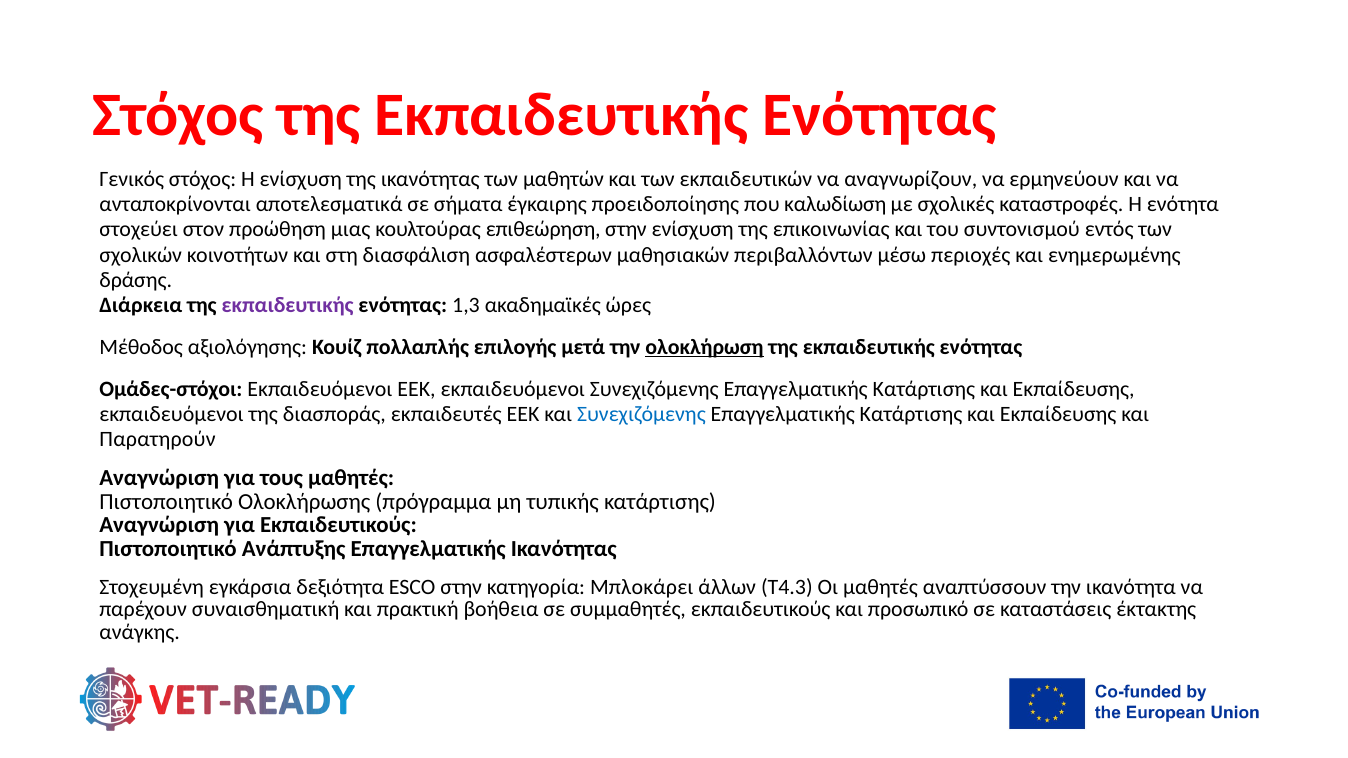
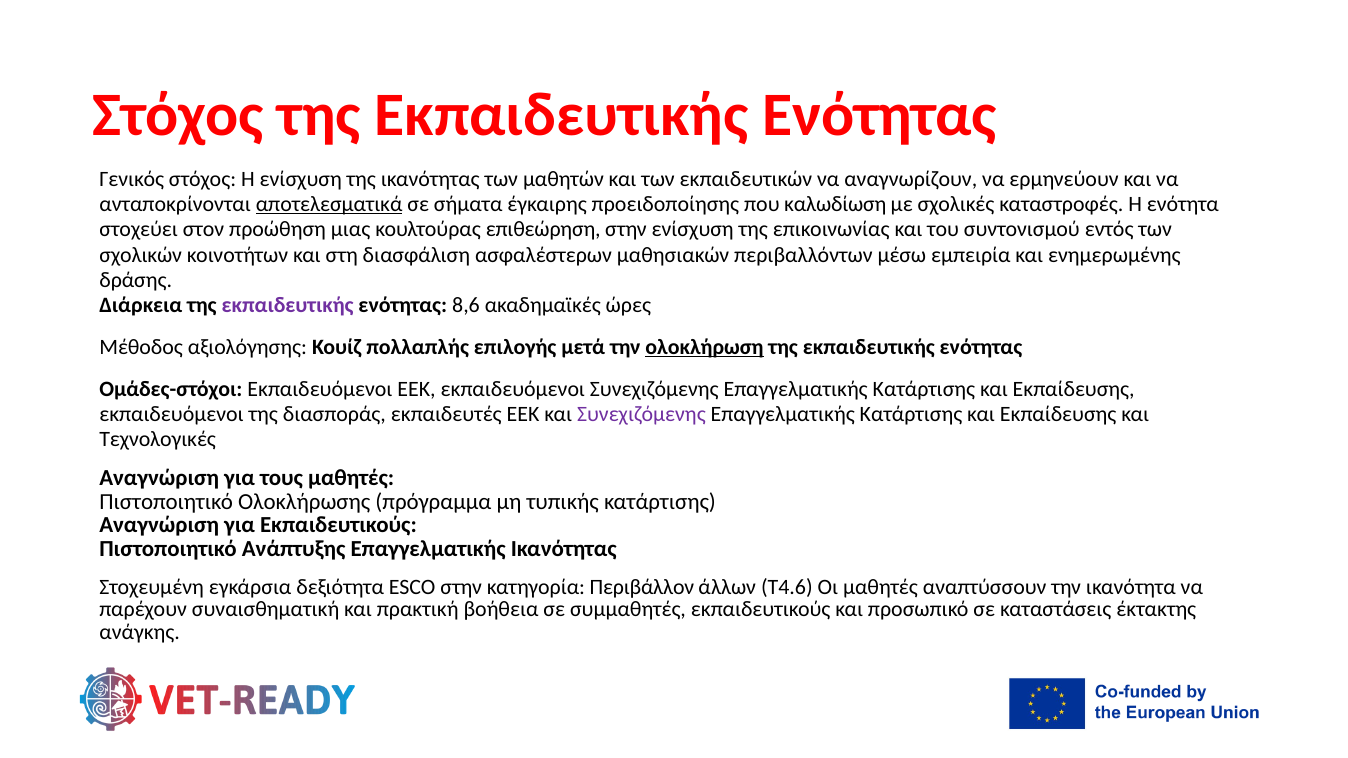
αποτελεσματικά underline: none -> present (329, 204)
περιοχές: περιοχές -> εμπειρία (971, 255)
1,3: 1,3 -> 8,6 (466, 305)
Συνεχιζόμενης colour: blue -> purple (641, 414)
Παρατηρούν: Παρατηρούν -> Τεχνολογικές (158, 440)
Μπλοκάρει: Μπλοκάρει -> Περιβάλλον (642, 587)
T4.3: T4.3 -> T4.6 (787, 587)
